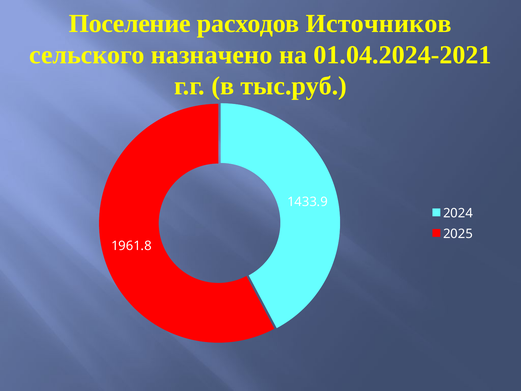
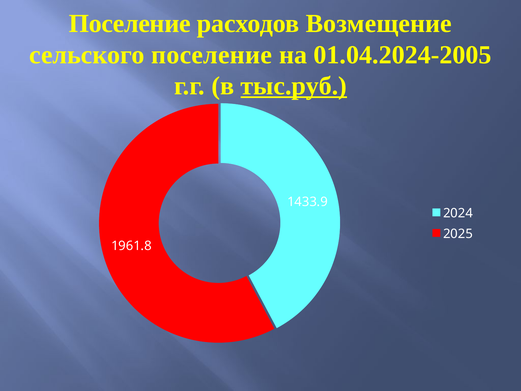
Источников: Источников -> Возмещение (379, 23)
сельского назначено: назначено -> поселение (212, 55)
01.04.2024-2021: 01.04.2024-2021 -> 01.04.2024-2005 (403, 55)
тыс.руб underline: none -> present (294, 86)
